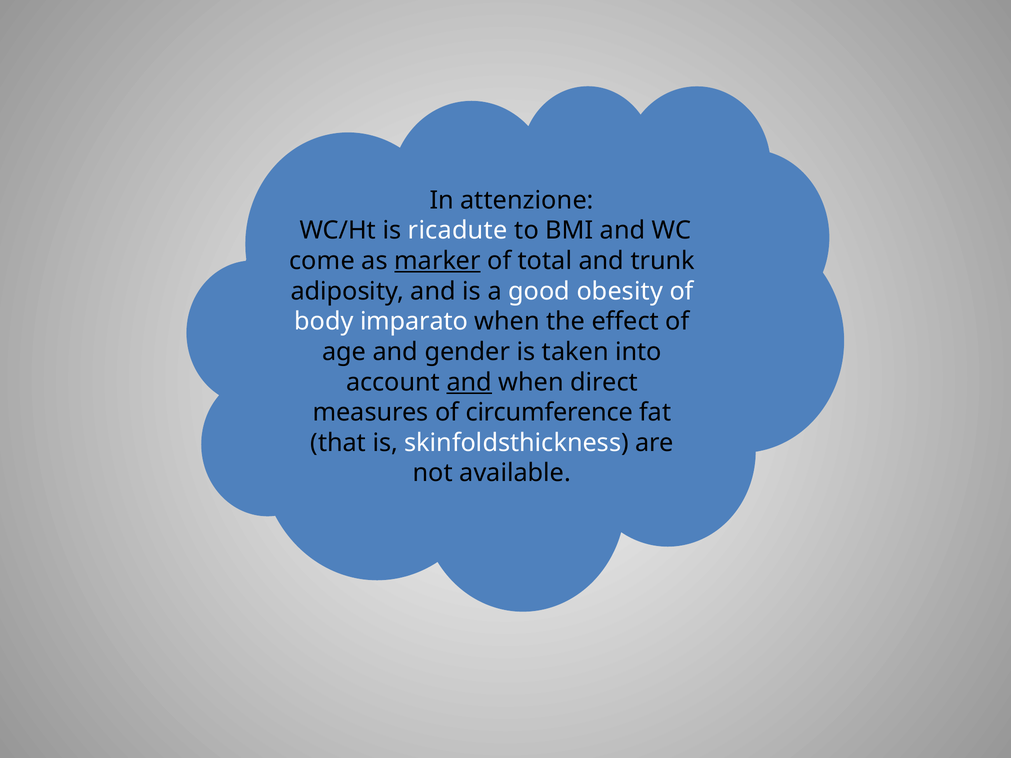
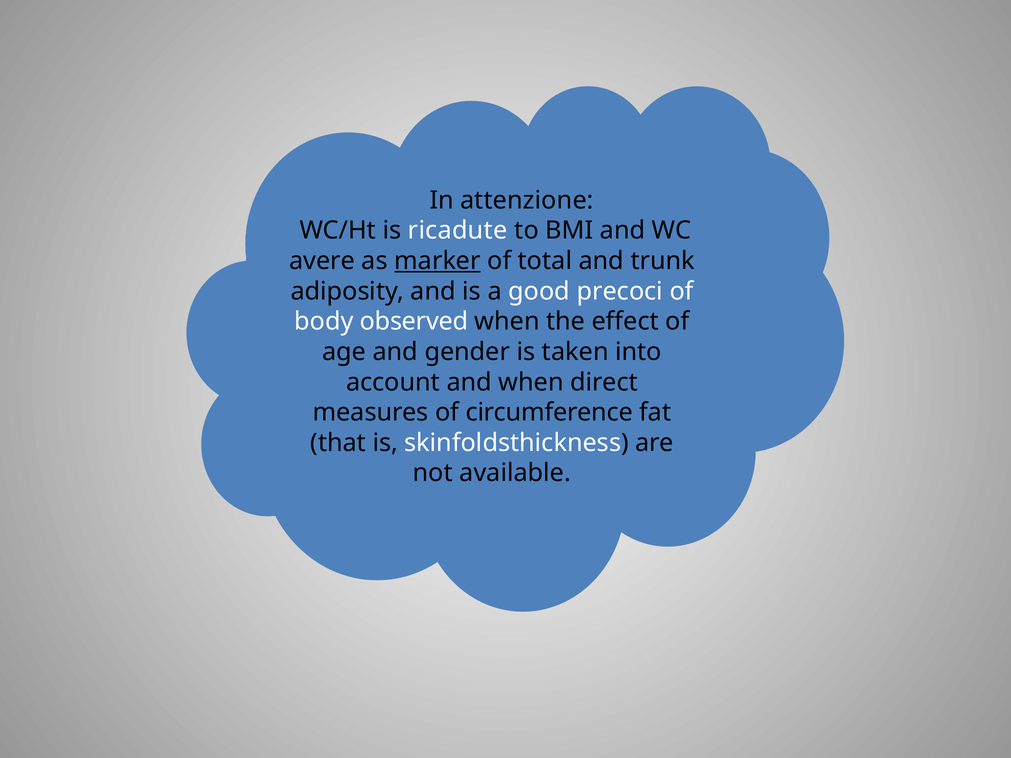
come: come -> avere (322, 261)
obesity: obesity -> precoci (620, 291)
imparato: imparato -> observed (414, 322)
and underline: present -> none (469, 382)
